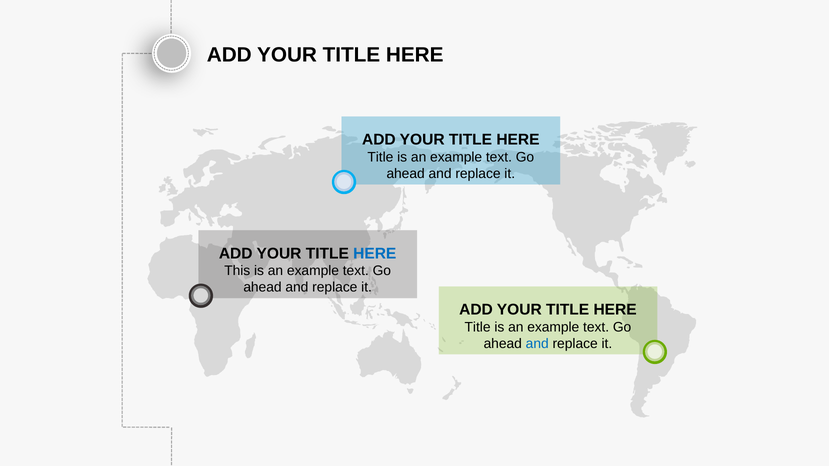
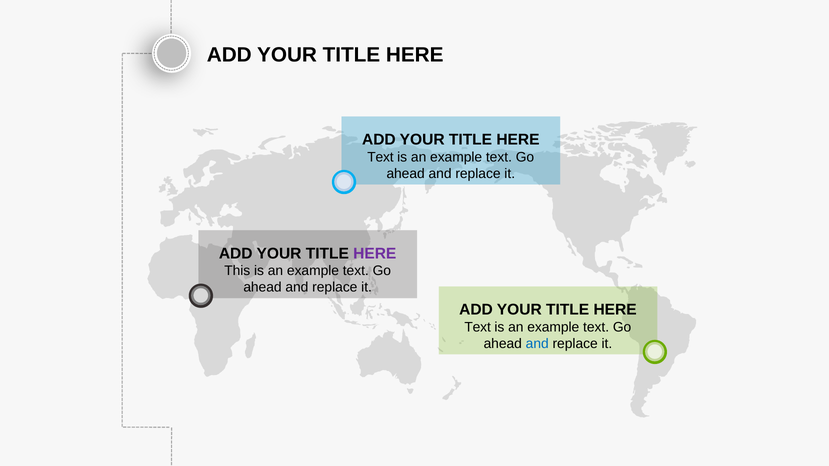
Title: Title -> Text (380, 157)
HERE colour: blue -> purple (375, 254)
Title: Title -> Text (478, 327)
